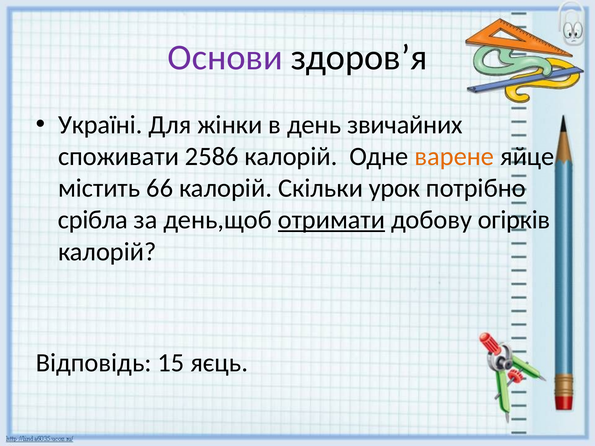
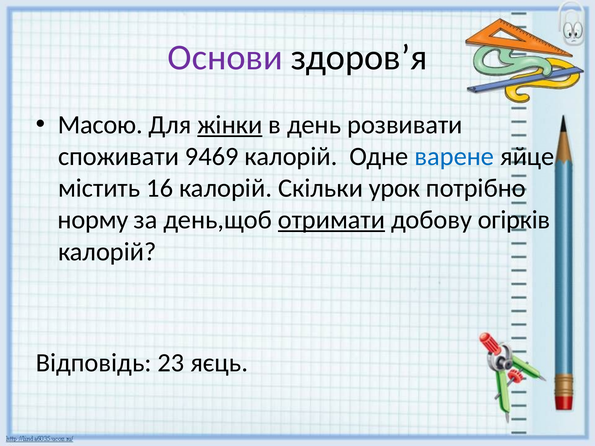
Україні: Україні -> Масою (100, 125)
жінки underline: none -> present (230, 125)
звичайних: звичайних -> розвивати (405, 125)
2586: 2586 -> 9469 (212, 157)
варене colour: orange -> blue (454, 157)
66: 66 -> 16 (160, 188)
срібла: срібла -> норму (93, 220)
15: 15 -> 23 (171, 363)
